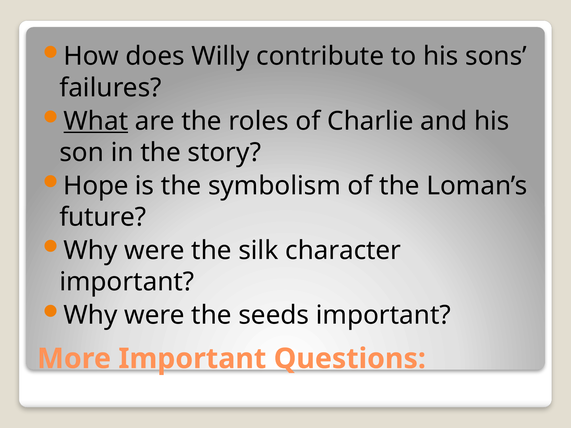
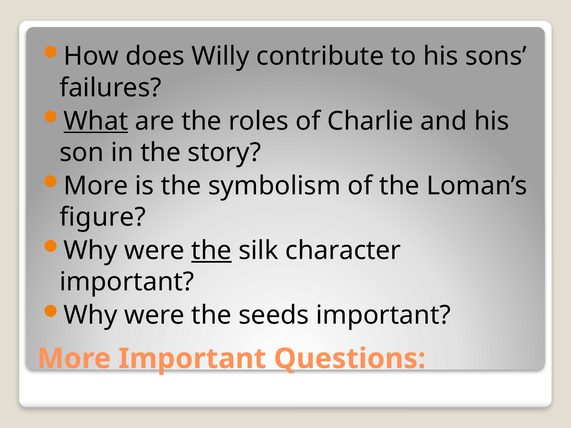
Hope: Hope -> More (96, 186)
future: future -> figure (103, 217)
the underline: none -> present (211, 251)
